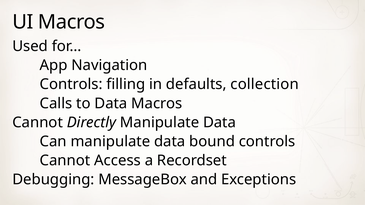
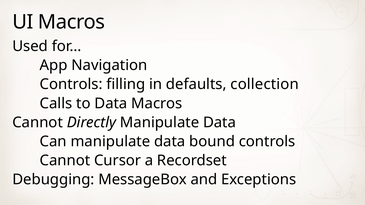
Access: Access -> Cursor (118, 161)
